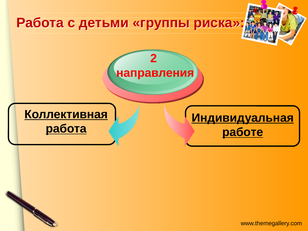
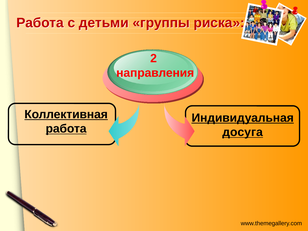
работе: работе -> досуга (243, 132)
